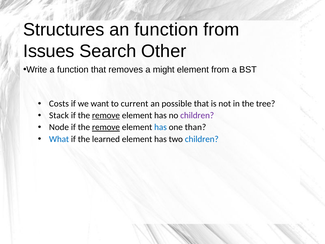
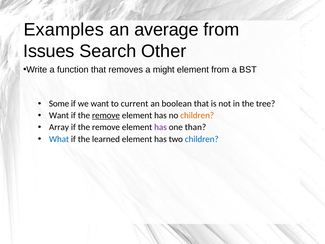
Structures: Structures -> Examples (64, 30)
an function: function -> average (166, 30)
Costs: Costs -> Some (59, 104)
possible: possible -> boolean (177, 104)
Stack: Stack -> Want (59, 115)
children colour: purple -> orange (197, 115)
Node: Node -> Array (59, 127)
remove underline: present -> none (106, 127)
has colour: blue -> purple (160, 127)
